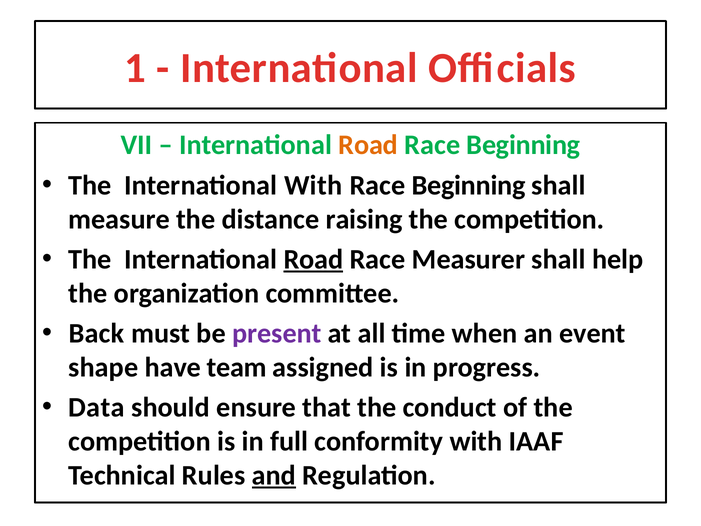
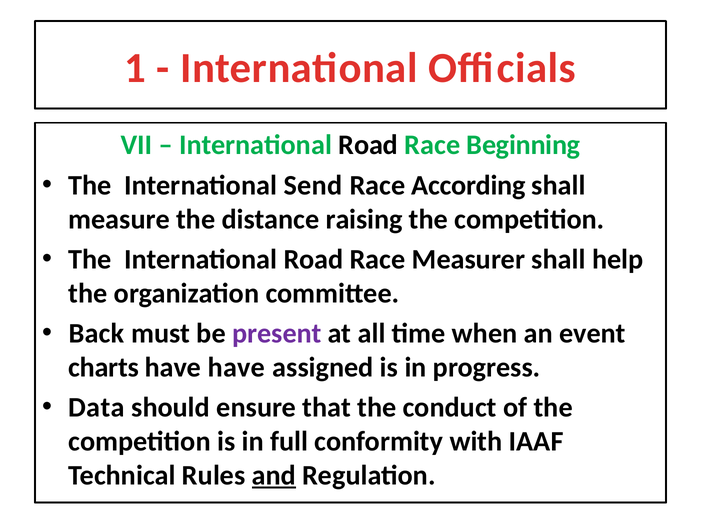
Road colour: orange -> black (368, 145)
International With: With -> Send (313, 185)
Beginning: Beginning -> According (469, 185)
Road underline: present -> none (313, 259)
shape: shape -> charts (104, 367)
have team: team -> have (236, 367)
